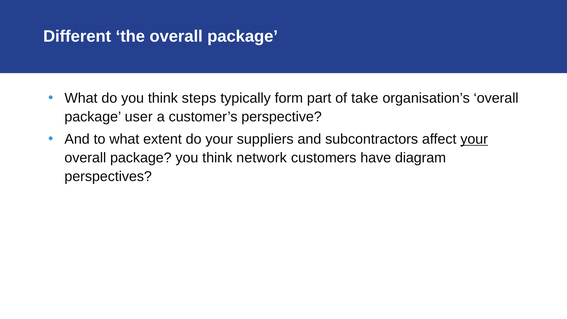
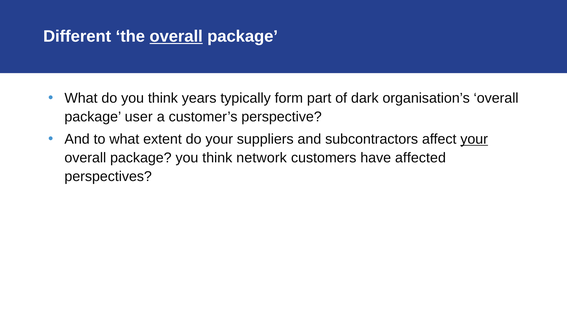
overall underline: none -> present (176, 36)
steps: steps -> years (199, 98)
take: take -> dark (365, 98)
diagram: diagram -> affected (420, 158)
